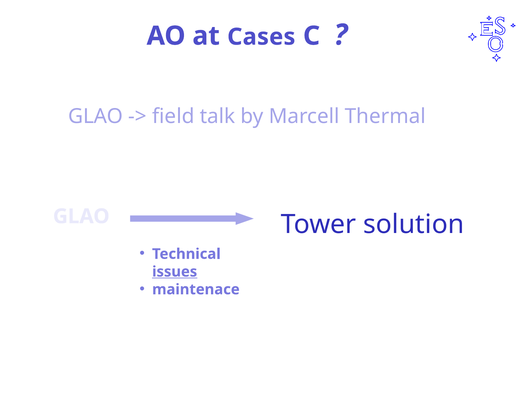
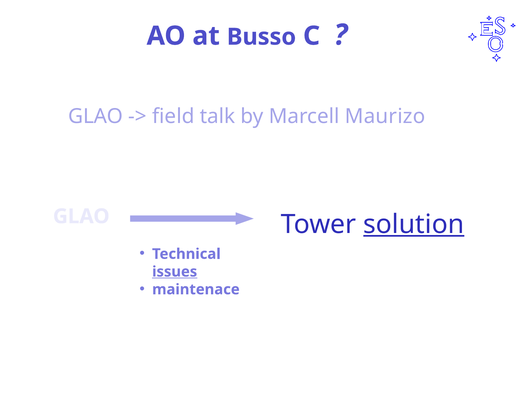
Cases: Cases -> Busso (261, 37)
Thermal: Thermal -> Maurizo (385, 116)
solution underline: none -> present (414, 224)
